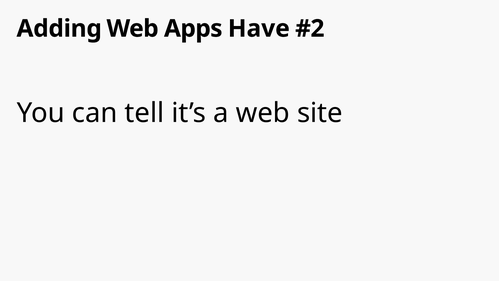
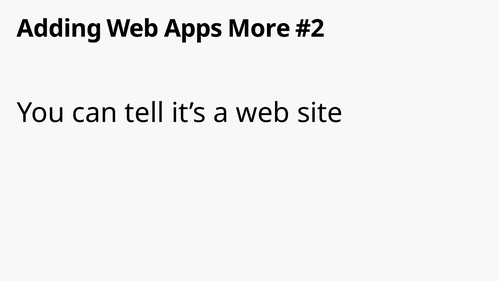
Have: Have -> More (259, 29)
